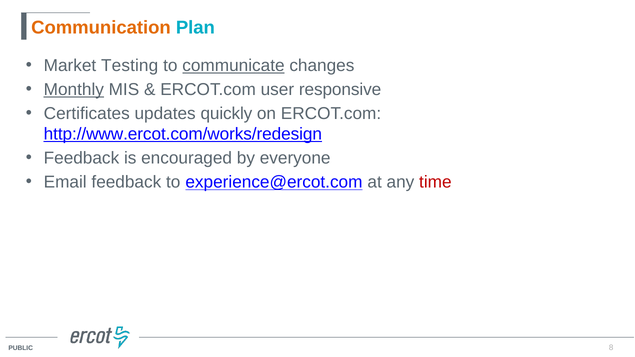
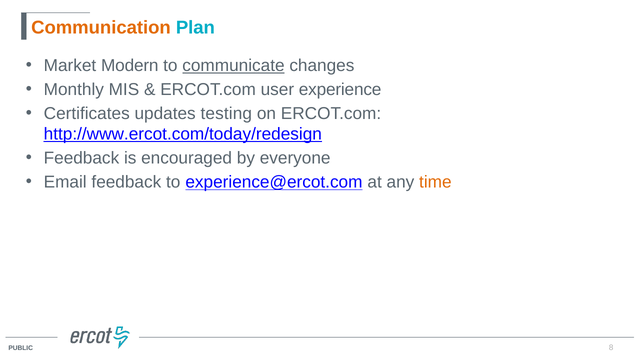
Testing: Testing -> Modern (130, 65)
Monthly underline: present -> none (74, 90)
responsive: responsive -> experience (340, 90)
quickly: quickly -> testing (226, 114)
http://www.ercot.com/works/redesign: http://www.ercot.com/works/redesign -> http://www.ercot.com/today/redesign (183, 134)
time colour: red -> orange (435, 182)
